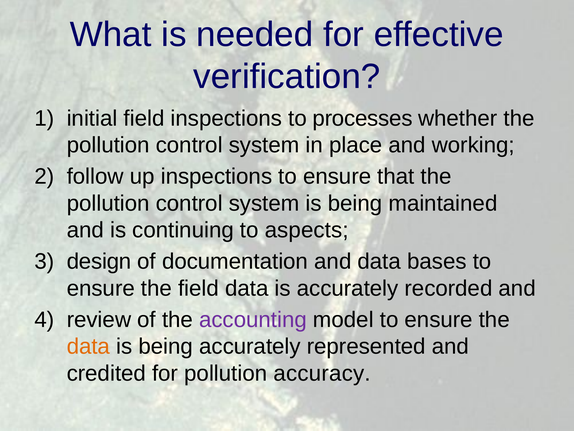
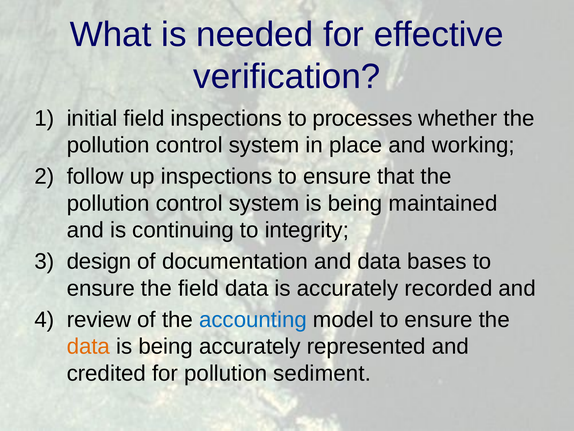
aspects: aspects -> integrity (307, 230)
accounting colour: purple -> blue (253, 319)
accuracy: accuracy -> sediment (322, 373)
